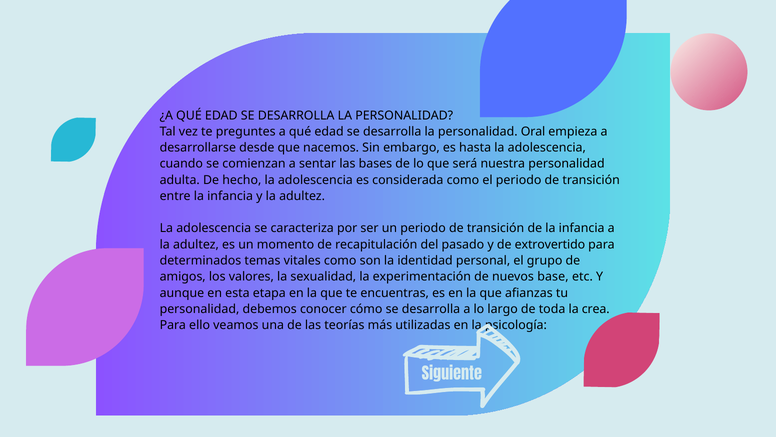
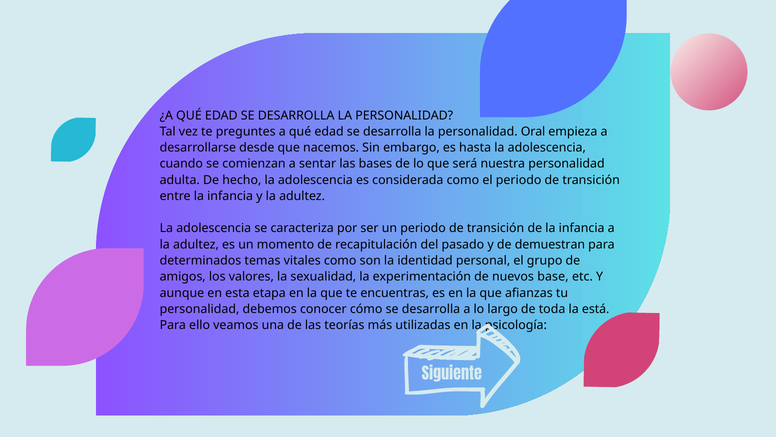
extrovertido: extrovertido -> demuestran (550, 244)
crea: crea -> está (596, 309)
